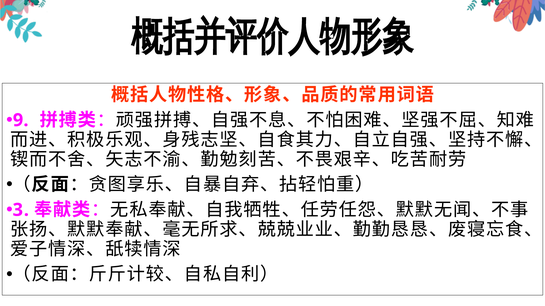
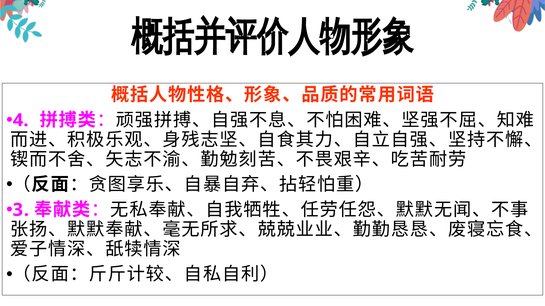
9: 9 -> 4 (21, 120)
